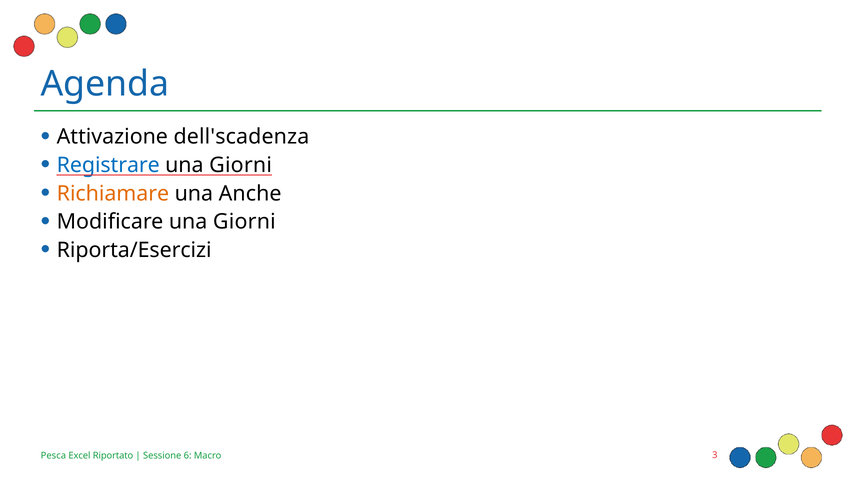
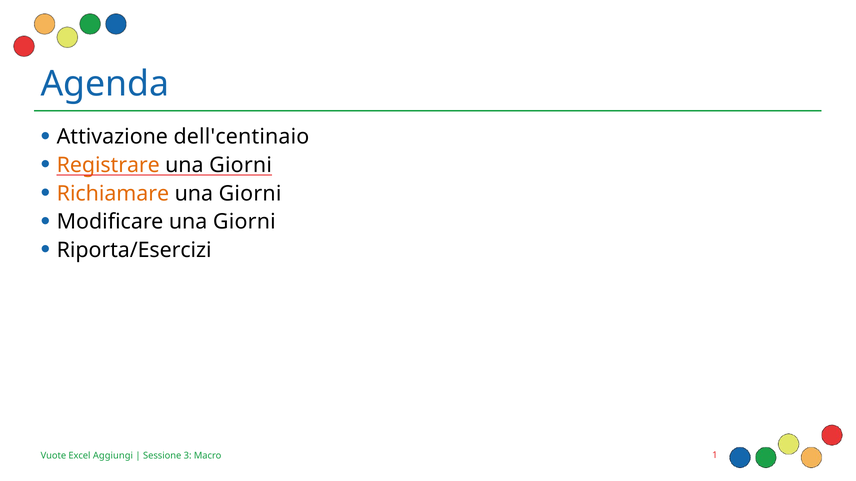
dell'scadenza: dell'scadenza -> dell'centinaio (241, 137)
Registrare colour: blue -> orange (108, 165)
Anche: Anche -> Giorni (250, 194)
Pesca: Pesca -> Vuote (53, 456)
Riportato: Riportato -> Aggiungi (113, 456)
6: 6 -> 3 (188, 456)
3: 3 -> 1 (715, 456)
